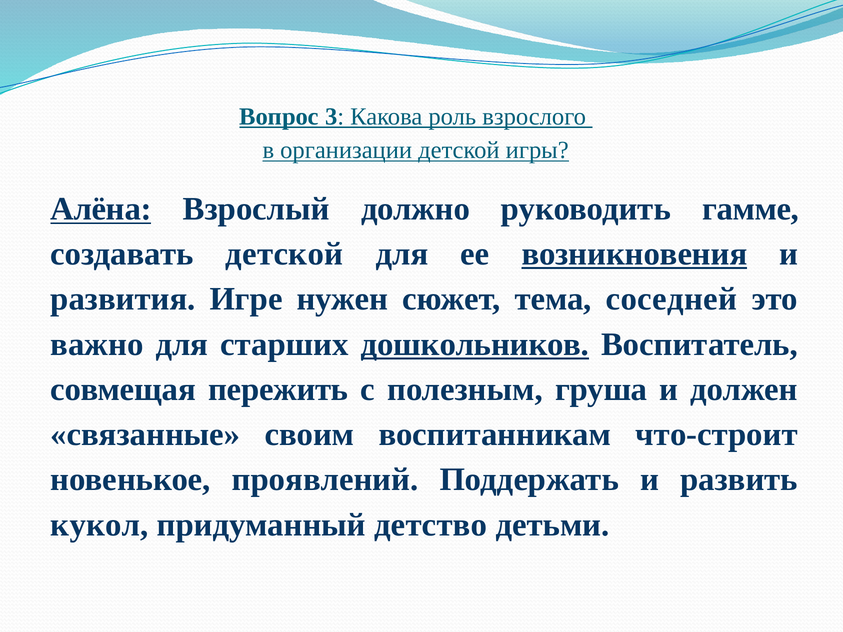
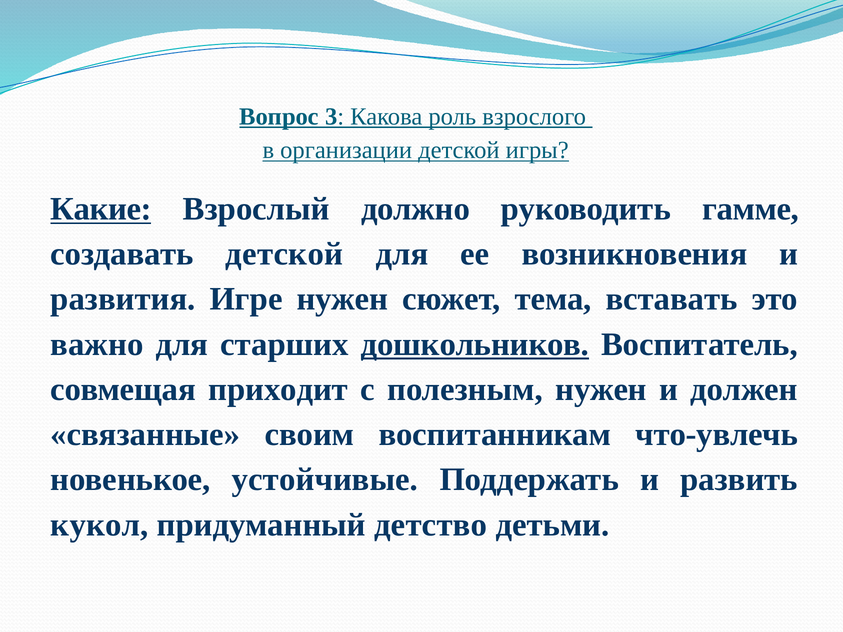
Алёна: Алёна -> Какие (101, 209)
возникновения underline: present -> none (634, 254)
соседней: соседней -> вставать (672, 299)
пережить: пережить -> приходит (278, 390)
полезным груша: груша -> нужен (601, 390)
что-строит: что-строит -> что-увлечь (717, 435)
проявлений: проявлений -> устойчивые (325, 480)
